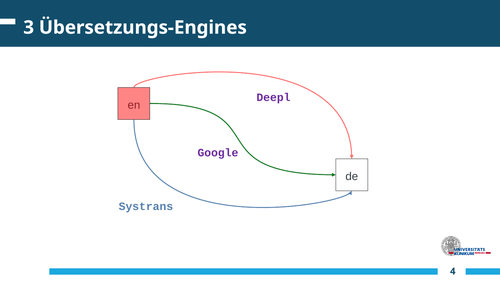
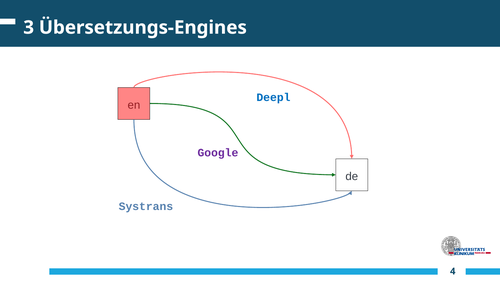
Deepl colour: purple -> blue (273, 98)
